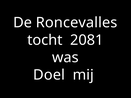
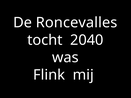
2081: 2081 -> 2040 (87, 40)
Doel: Doel -> Flink (49, 75)
